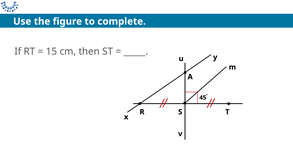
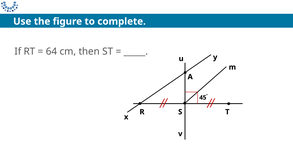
15: 15 -> 64 (51, 51)
